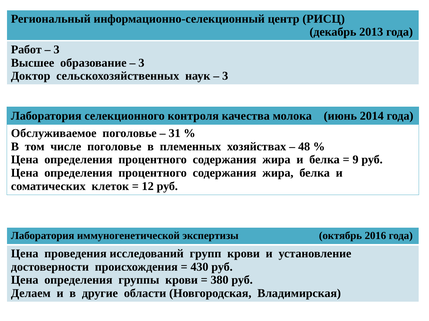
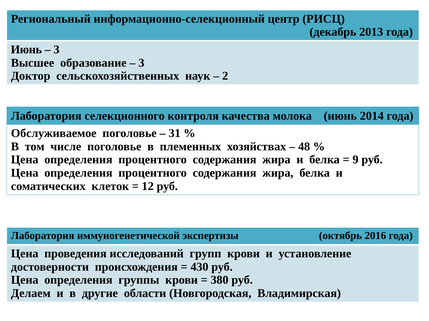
Работ: Работ -> Июнь (26, 50)
3: 3 -> 2 (225, 76)
